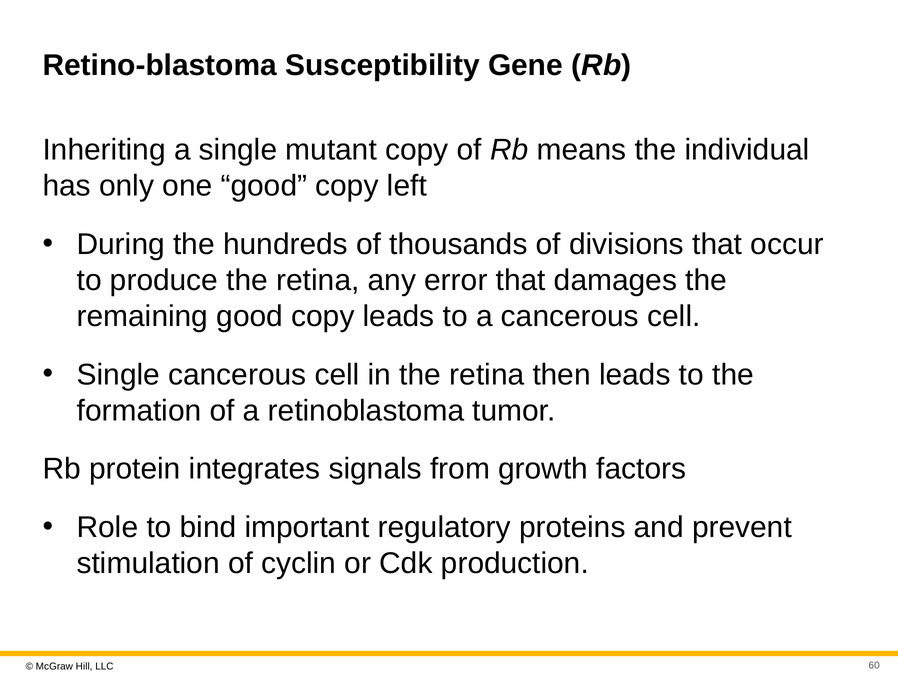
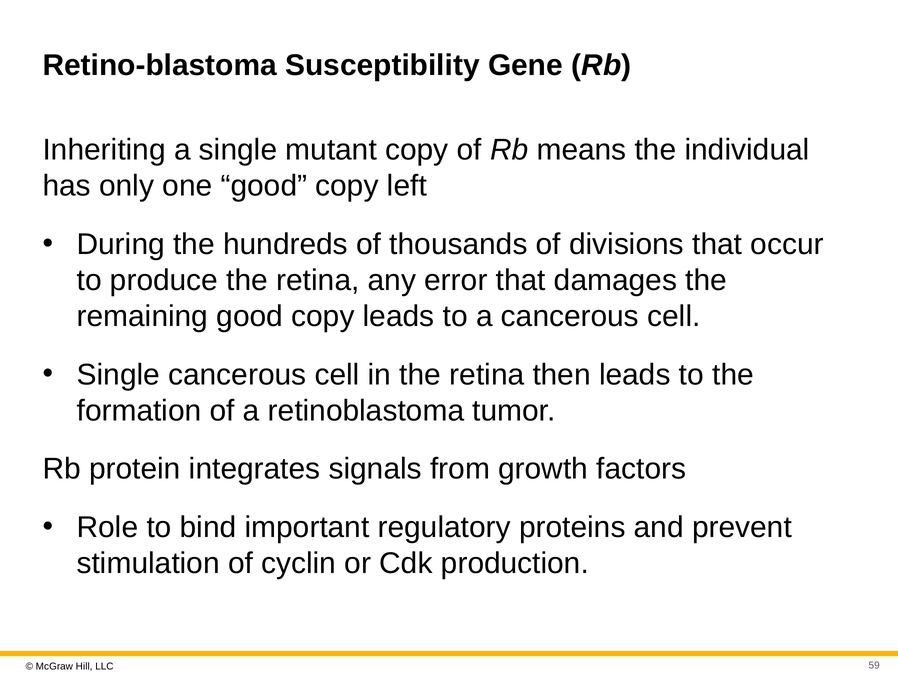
60: 60 -> 59 (874, 665)
